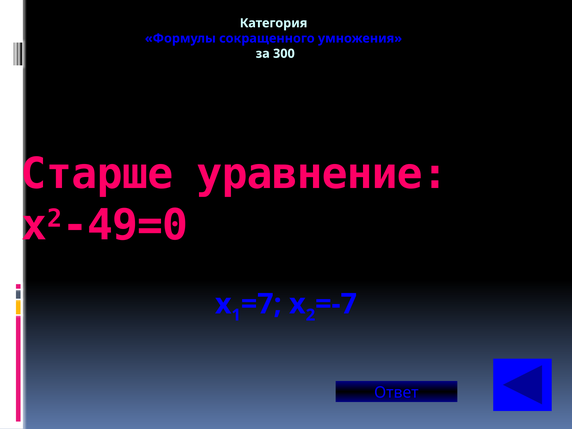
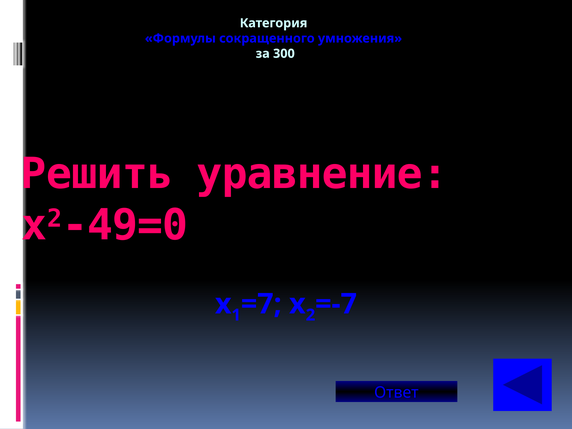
Старше: Старше -> Решить (97, 174)
